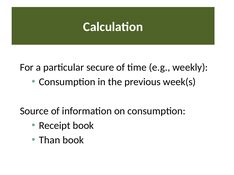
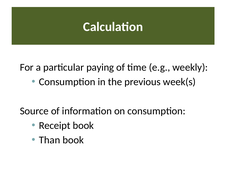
secure: secure -> paying (100, 68)
